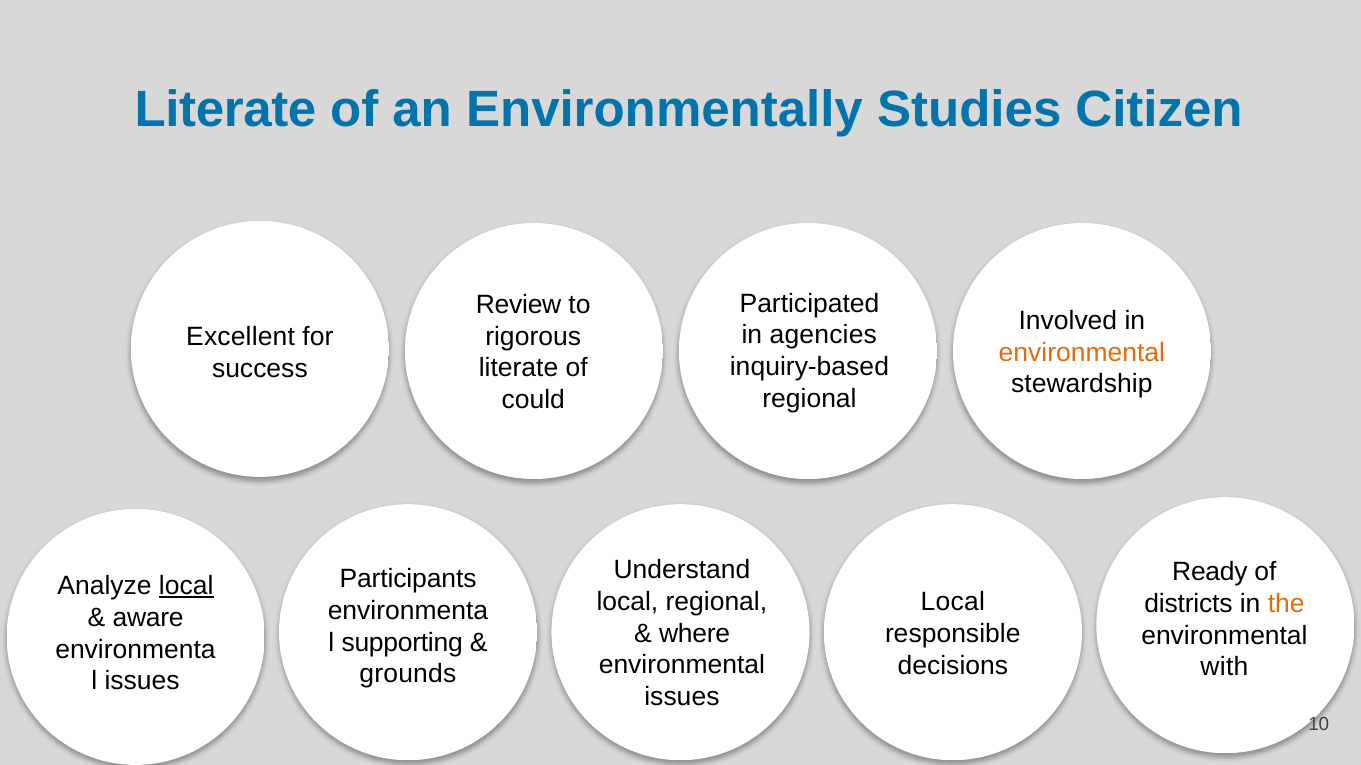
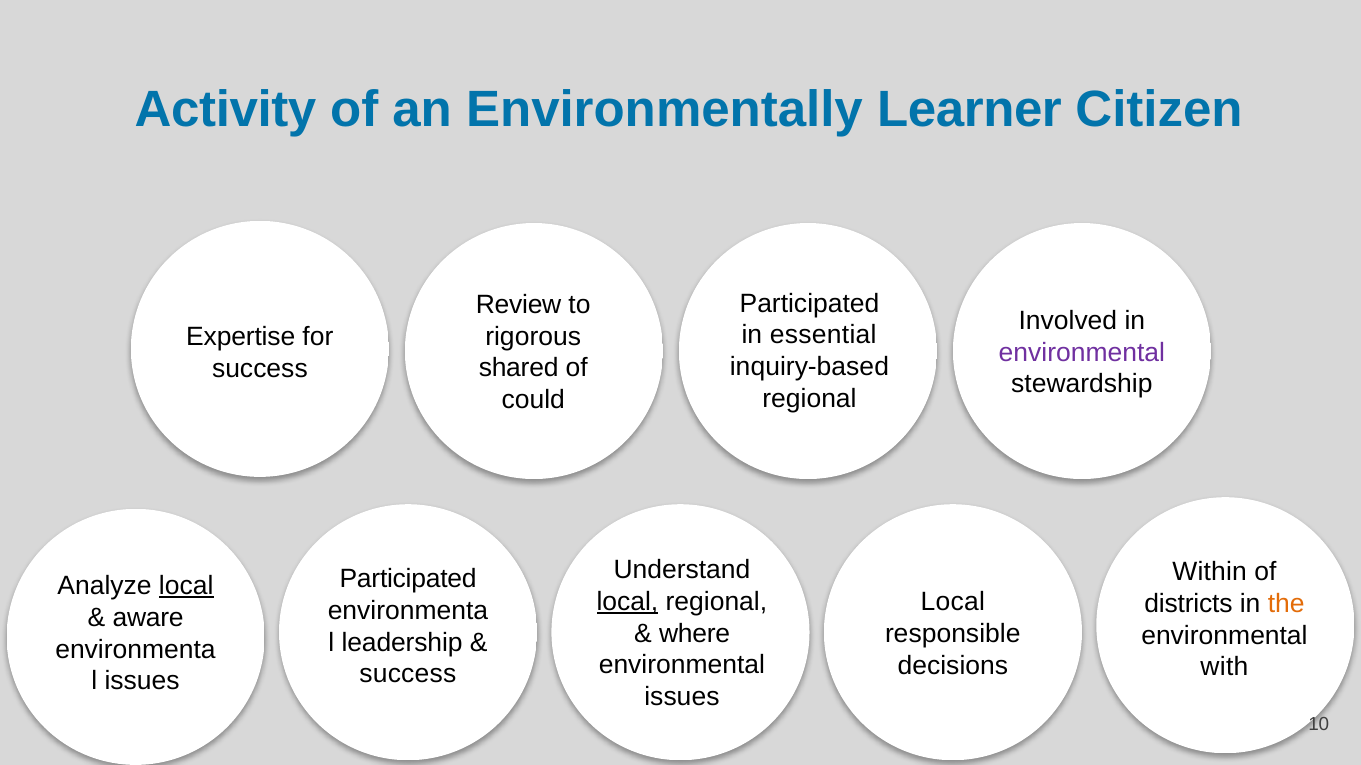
Literate: Literate -> Activity (225, 110)
Studies: Studies -> Learner (969, 110)
agencies: agencies -> essential (823, 335)
Excellent: Excellent -> Expertise (241, 337)
environmental colour: orange -> purple (1082, 353)
literate: literate -> shared (519, 368)
Ready: Ready -> Within (1210, 572)
Participants: Participants -> Participated (408, 579)
local underline: none -> present (627, 602)
supporting: supporting -> leadership (402, 643)
grounds: grounds -> success (408, 675)
